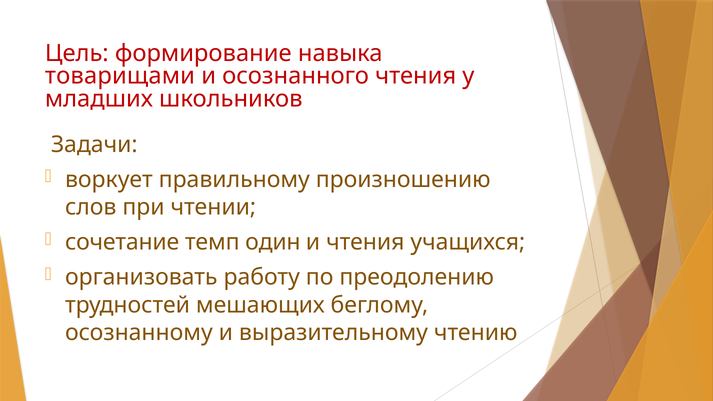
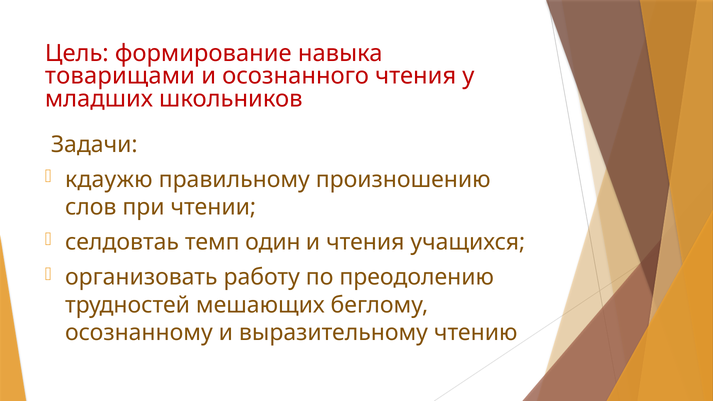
воркует: воркует -> кдаужю (109, 180)
сочетание: сочетание -> селдовтаь (122, 242)
